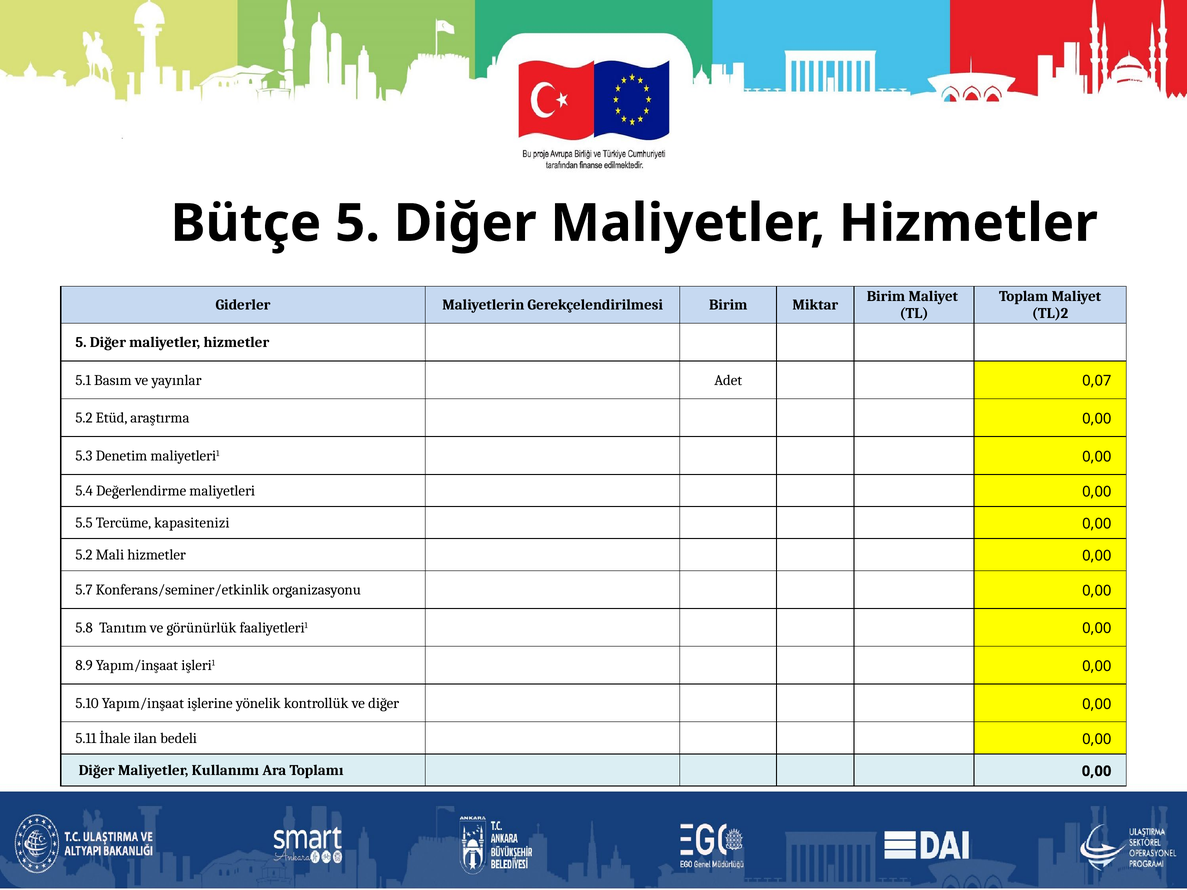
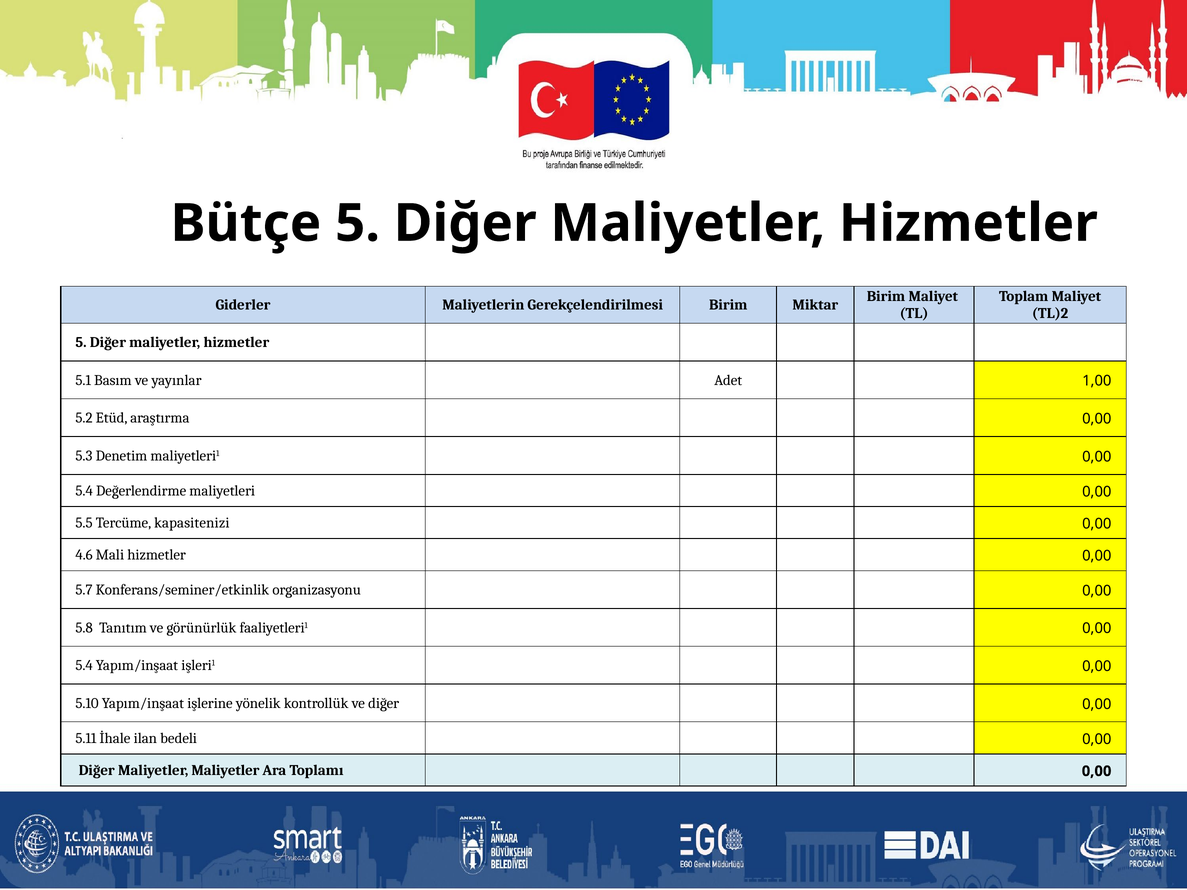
0,07: 0,07 -> 1,00 (1097, 381)
5.2: 5.2 -> 4.6 (84, 555)
8.9: 8.9 -> 5.4 (84, 666)
Maliyetler Kullanımı: Kullanımı -> Maliyetler (225, 771)
